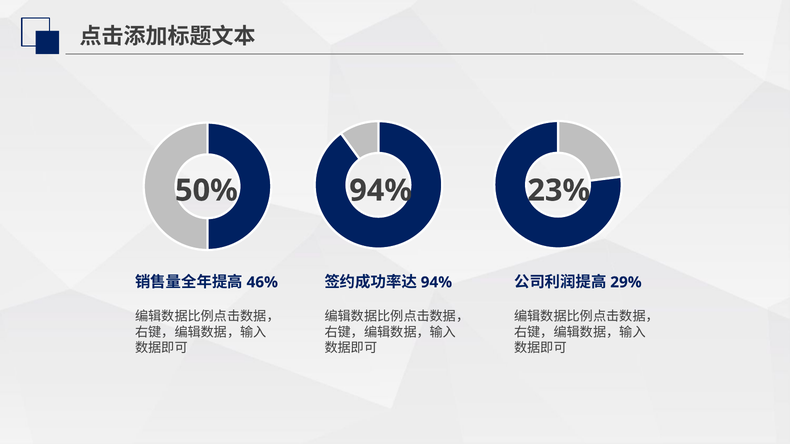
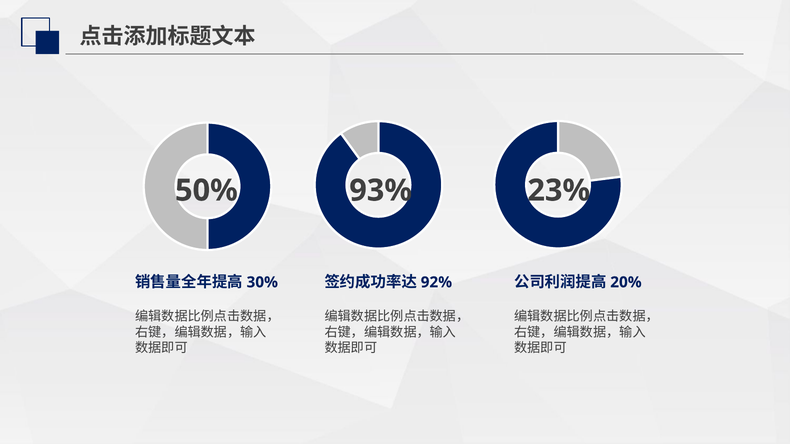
94%: 94% -> 93% (381, 191)
46%: 46% -> 30% (262, 283)
94%: 94% -> 92% (436, 283)
29%: 29% -> 20% (626, 283)
